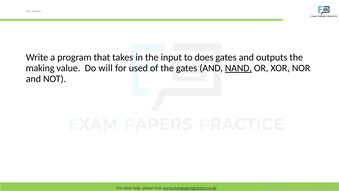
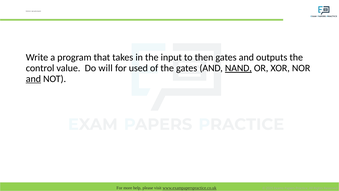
does: does -> then (204, 57)
making: making -> control (40, 68)
and underline: none -> present (33, 79)
